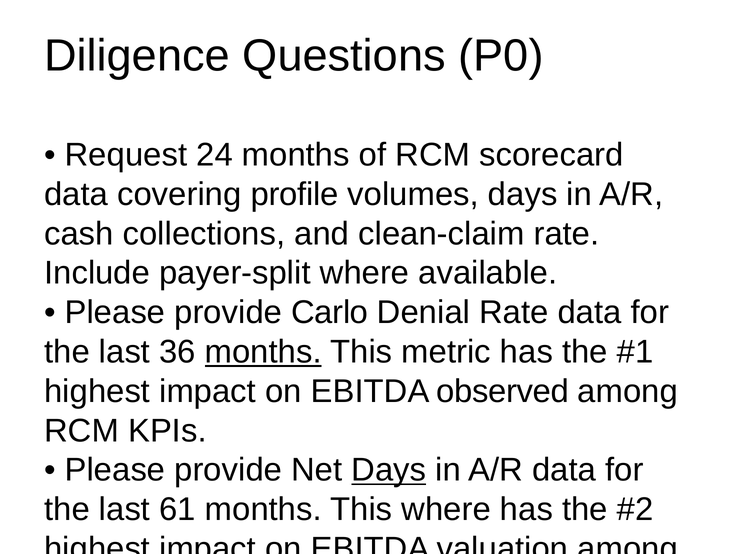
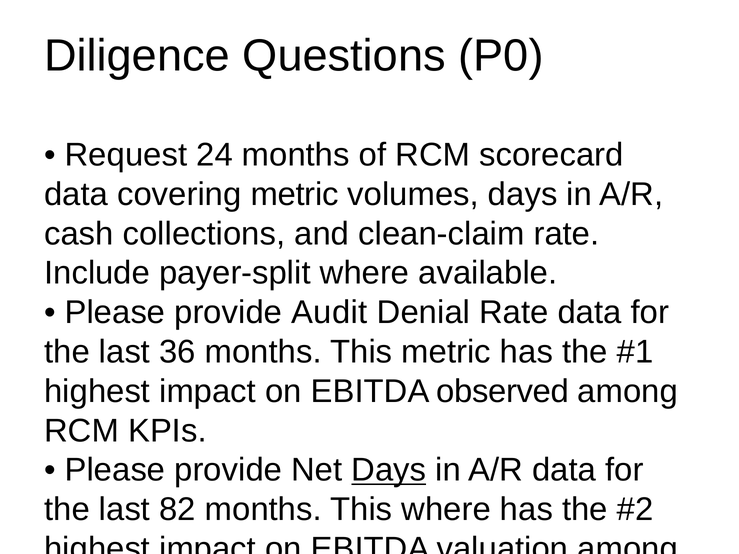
covering profile: profile -> metric (295, 194)
Carlo: Carlo -> Audit (329, 313)
months underline: present -> none (263, 352)
61: 61 -> 82 (177, 510)
